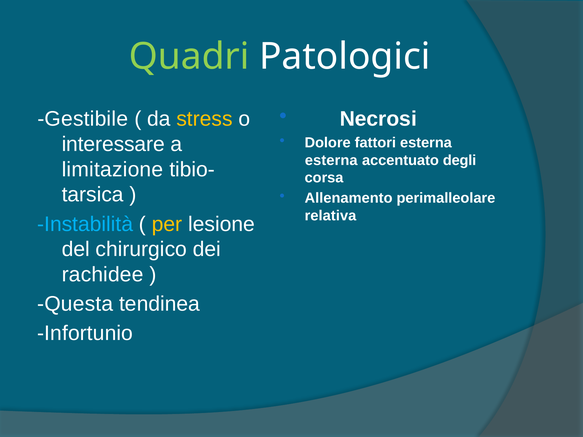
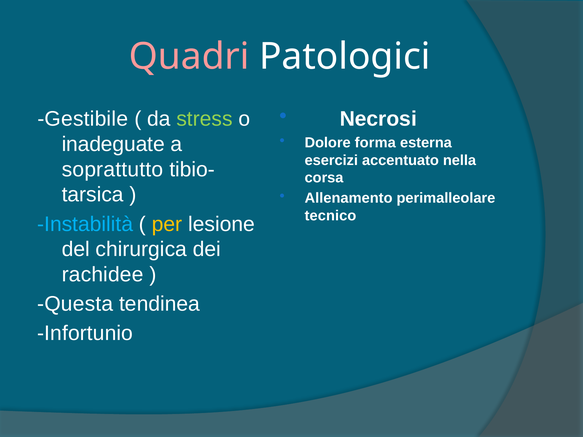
Quadri colour: light green -> pink (189, 57)
stress colour: yellow -> light green (205, 119)
interessare: interessare -> inadeguate (113, 144)
fattori: fattori -> forma (375, 143)
esterna: esterna -> esercizi (331, 160)
degli: degli -> nella (459, 160)
limitazione: limitazione -> soprattutto (112, 169)
relativa: relativa -> tecnico (330, 216)
chirurgico: chirurgico -> chirurgica (141, 249)
